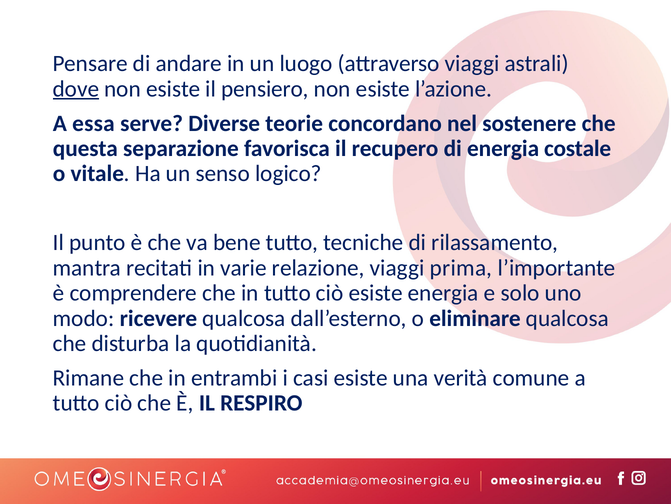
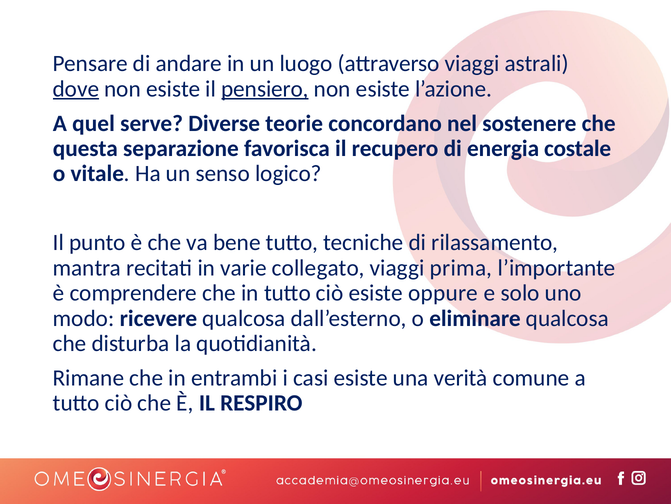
pensiero underline: none -> present (265, 89)
essa: essa -> quel (94, 123)
relazione: relazione -> collegato (318, 268)
esiste energia: energia -> oppure (443, 293)
